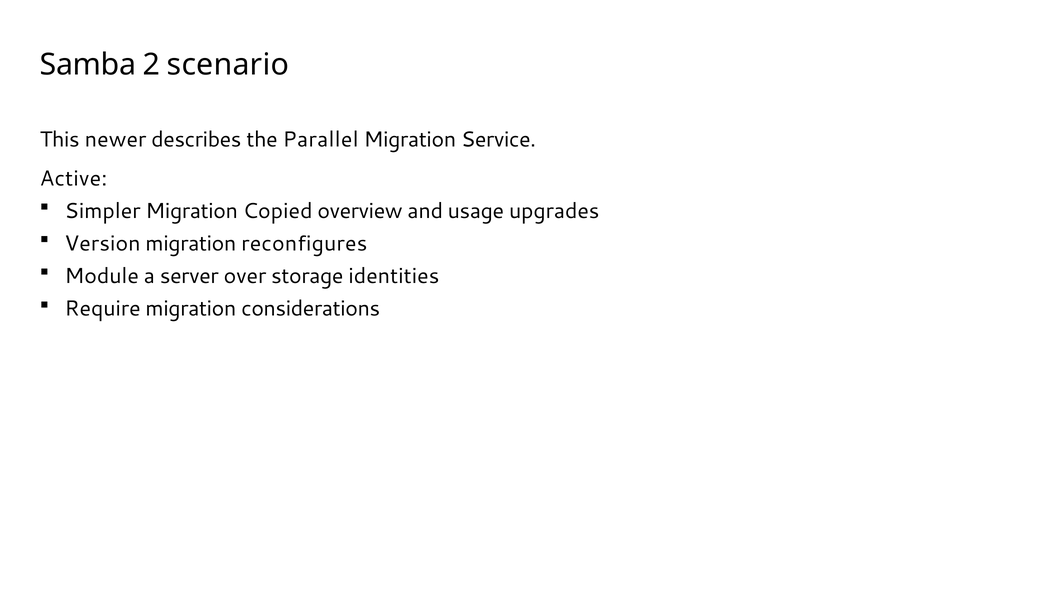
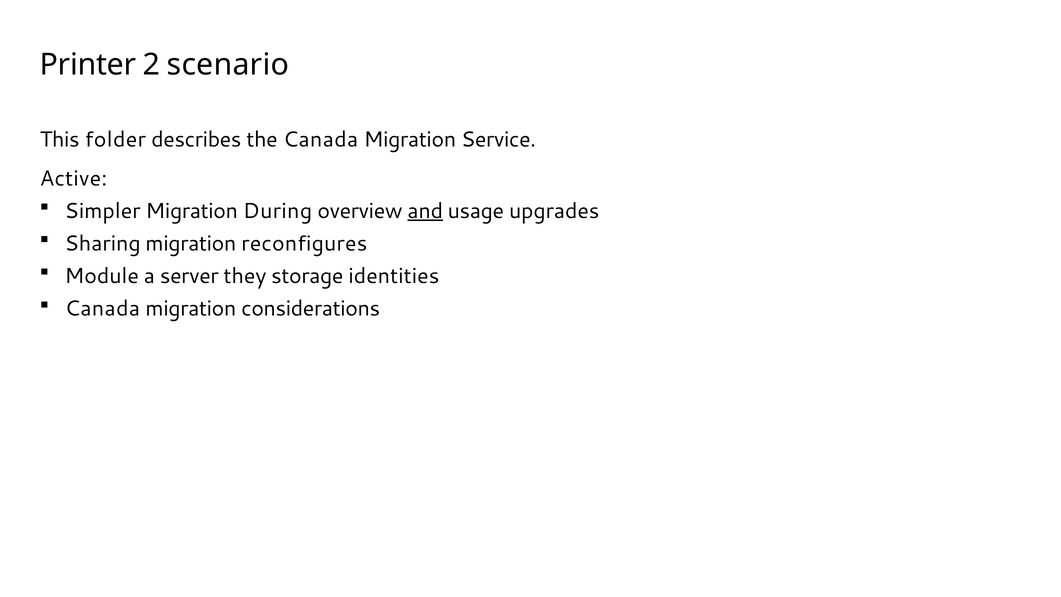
Samba: Samba -> Printer (88, 65)
newer: newer -> folder (115, 139)
the Parallel: Parallel -> Canada (321, 139)
Copied: Copied -> During (278, 211)
and underline: none -> present (425, 211)
Version: Version -> Sharing (103, 243)
over: over -> they (245, 276)
Require: Require -> Canada (102, 309)
